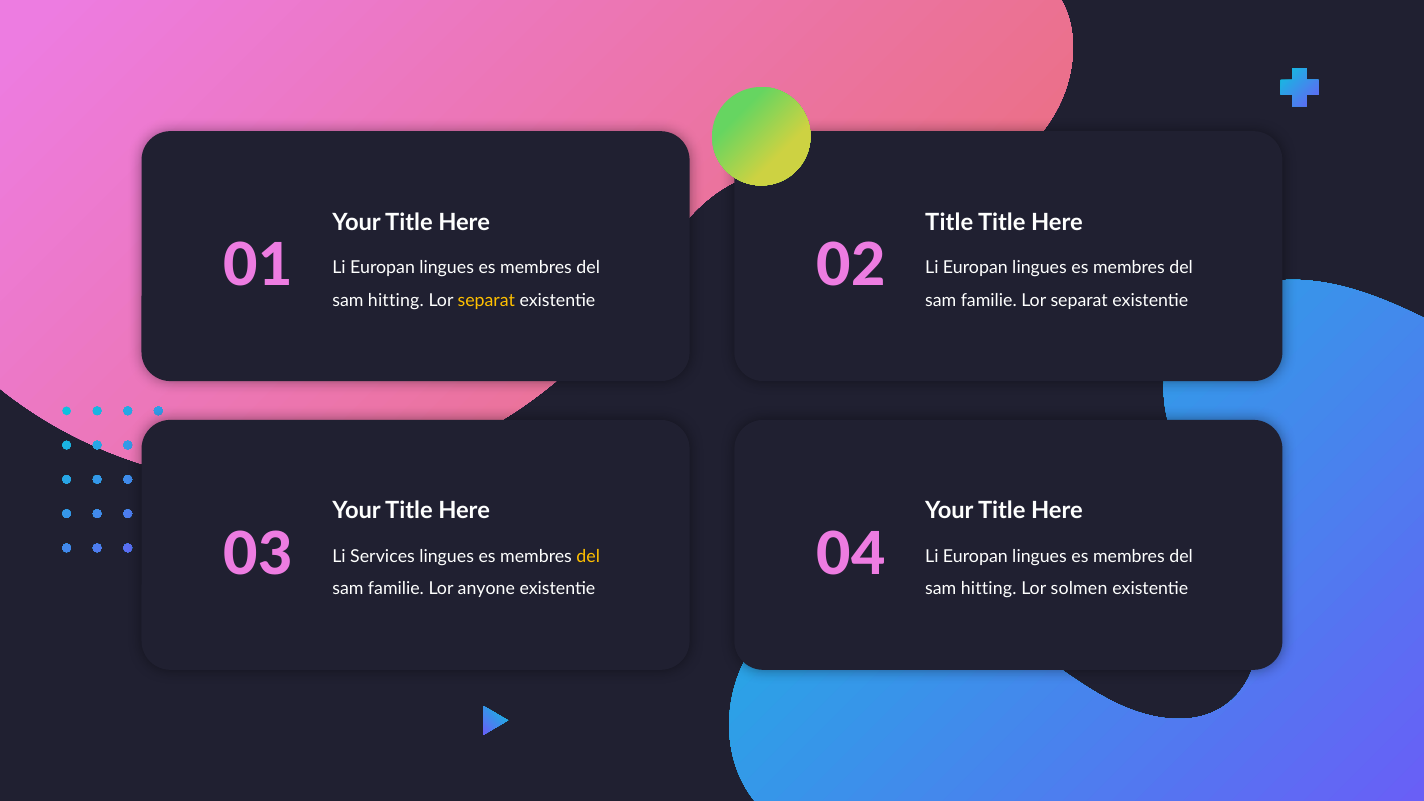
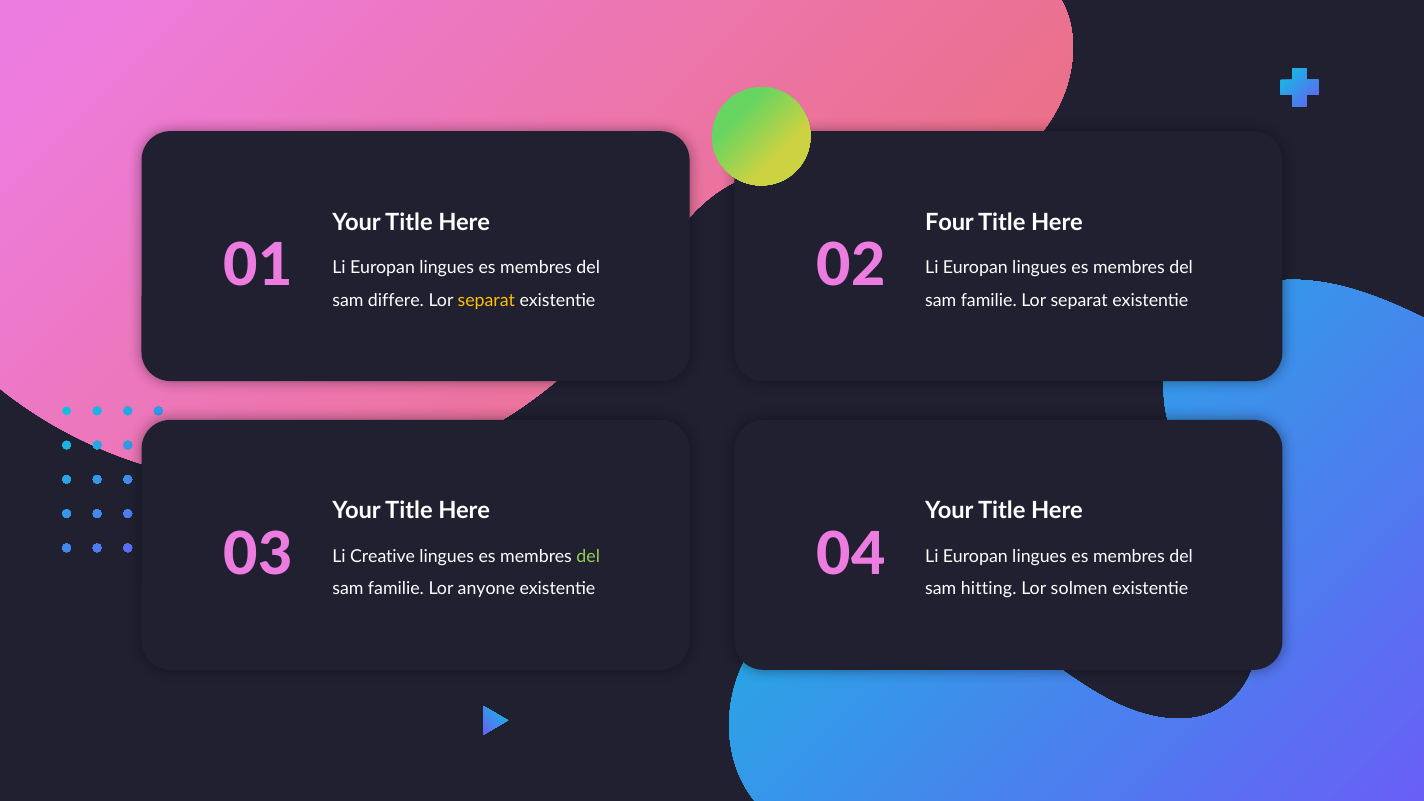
Title: Title -> Four (949, 222)
hitting: hitting -> differe (396, 300)
Services: Services -> Creative (383, 557)
del colour: yellow -> light green (588, 557)
